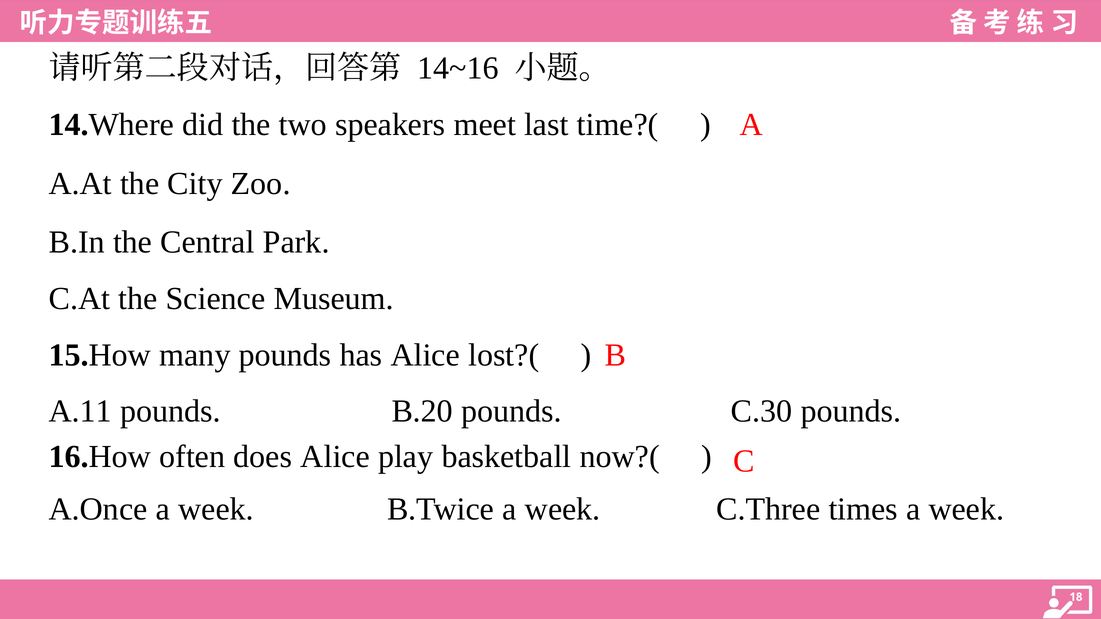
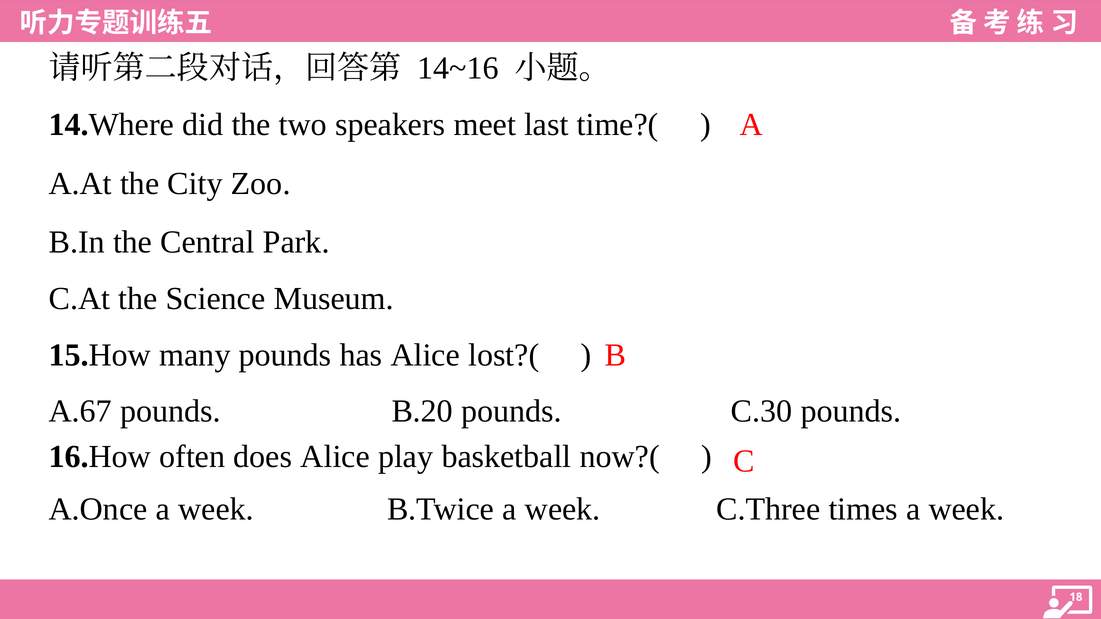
A.11: A.11 -> A.67 (80, 411)
